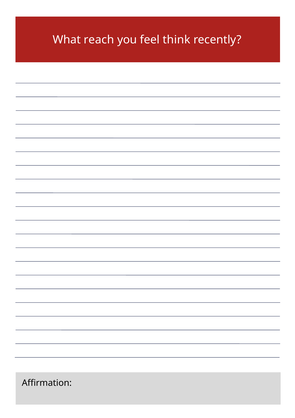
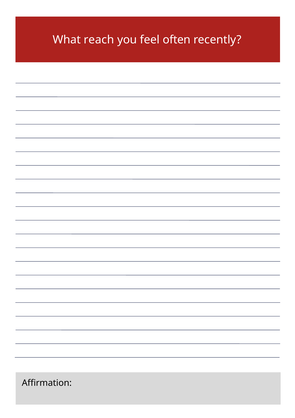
think: think -> often (177, 40)
